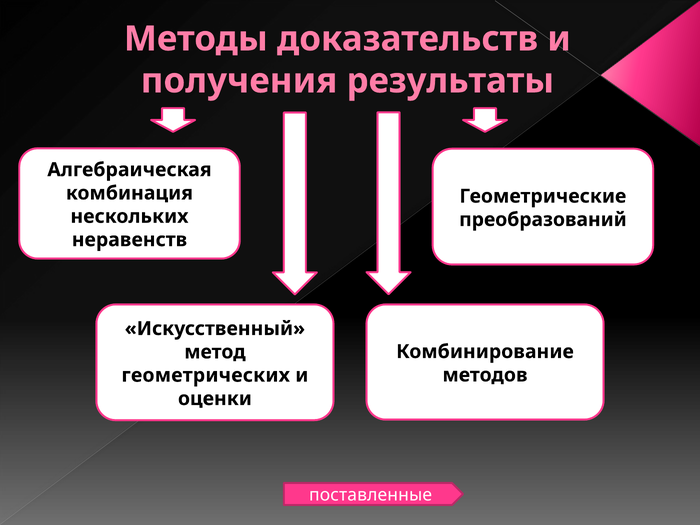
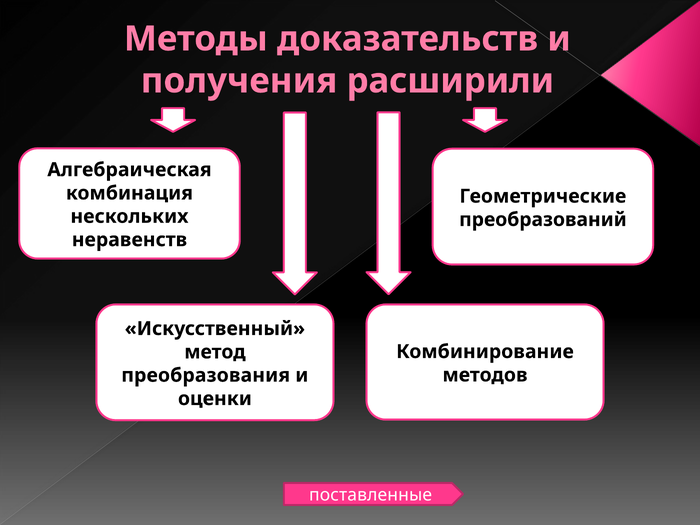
результаты: результаты -> расширили (450, 81)
геометрических: геометрических -> преобразования (206, 375)
